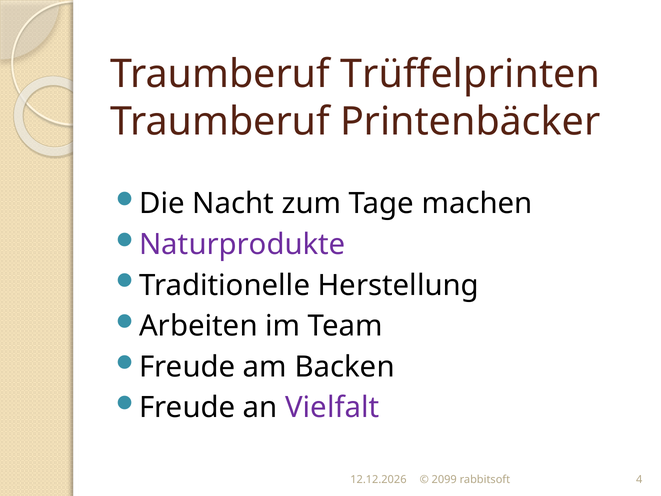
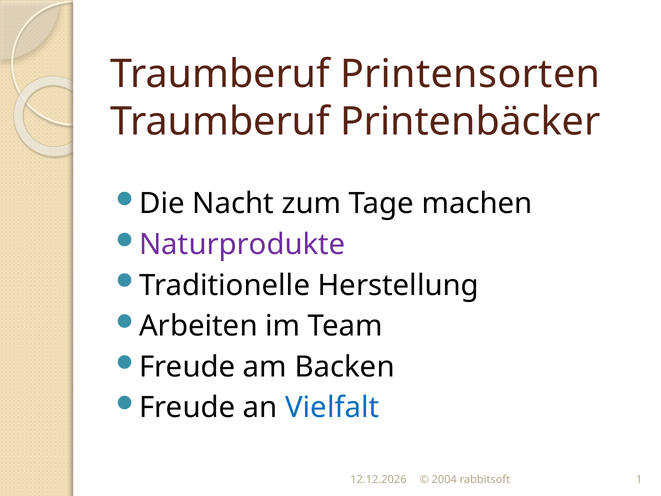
Trüffelprinten: Trüffelprinten -> Printensorten (470, 74)
Vielfalt colour: purple -> blue (332, 408)
2099: 2099 -> 2004 (444, 479)
4: 4 -> 1 (639, 479)
